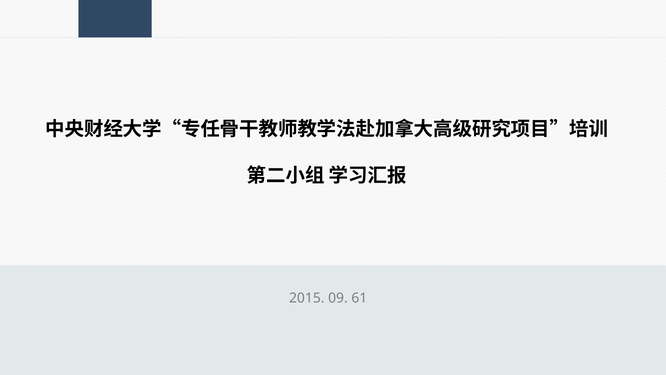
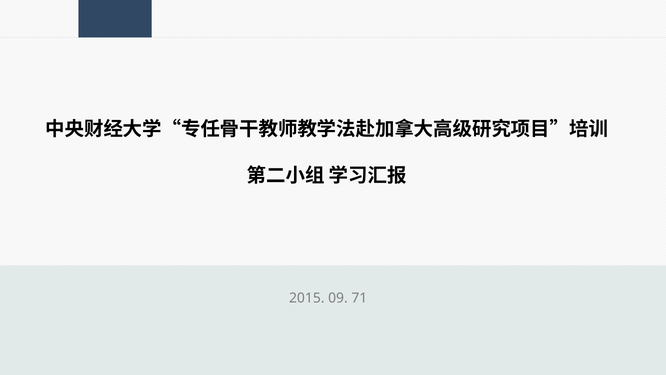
61: 61 -> 71 (359, 298)
